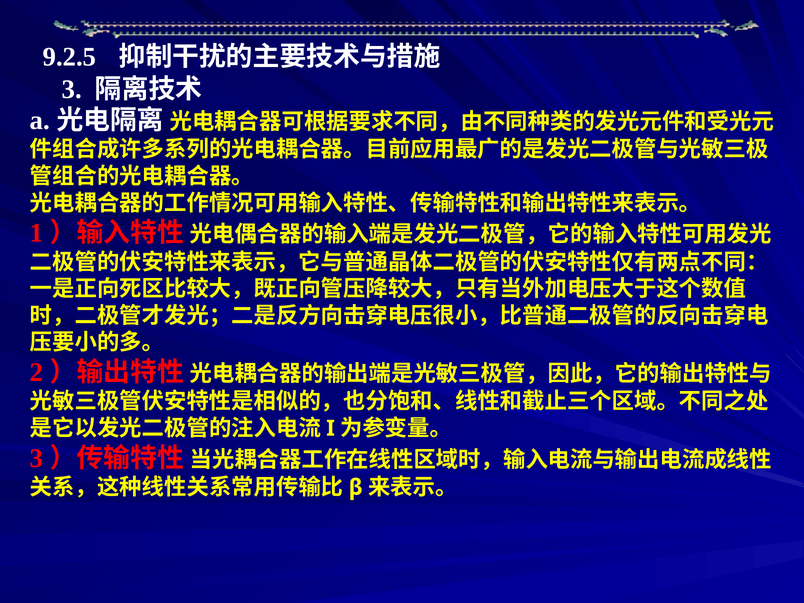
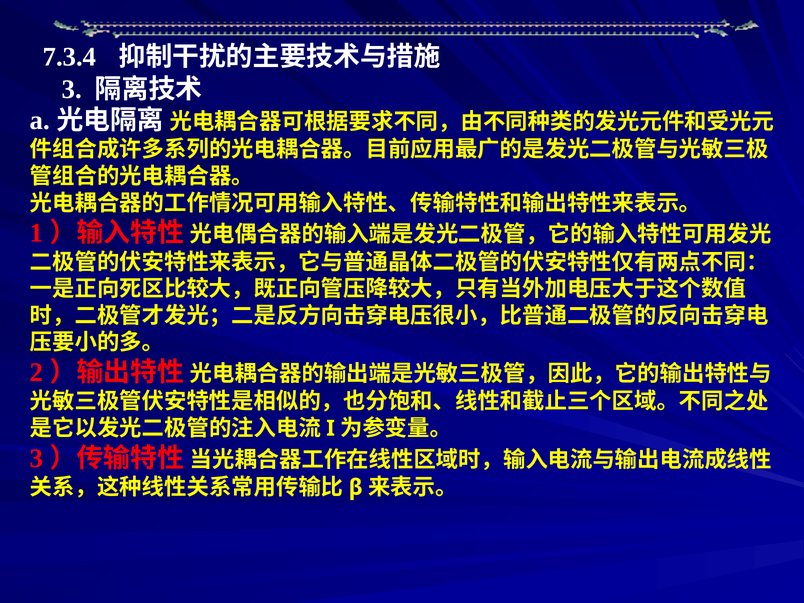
9.2.5: 9.2.5 -> 7.3.4 (70, 57)
